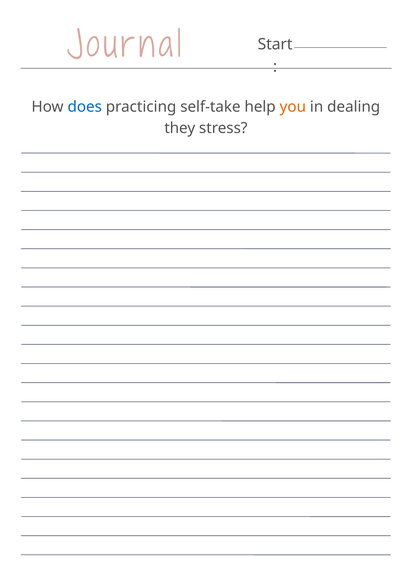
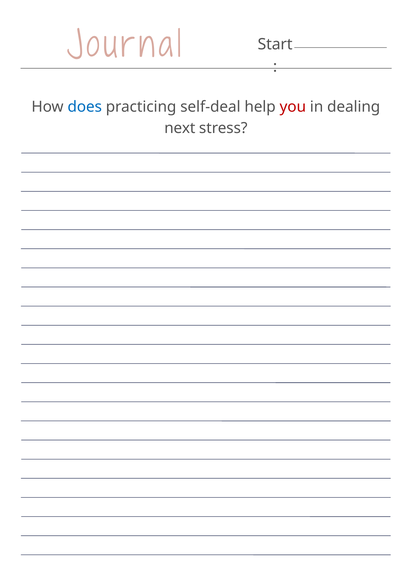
self-take: self-take -> self-deal (210, 107)
you colour: orange -> red (293, 107)
they: they -> next (180, 128)
